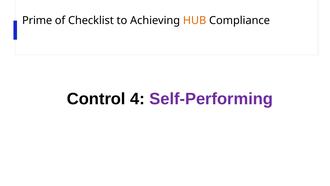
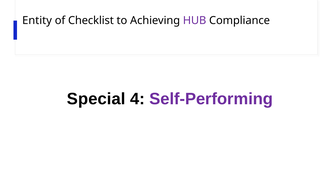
Prime: Prime -> Entity (37, 20)
HUB colour: orange -> purple (195, 20)
Control: Control -> Special (96, 99)
